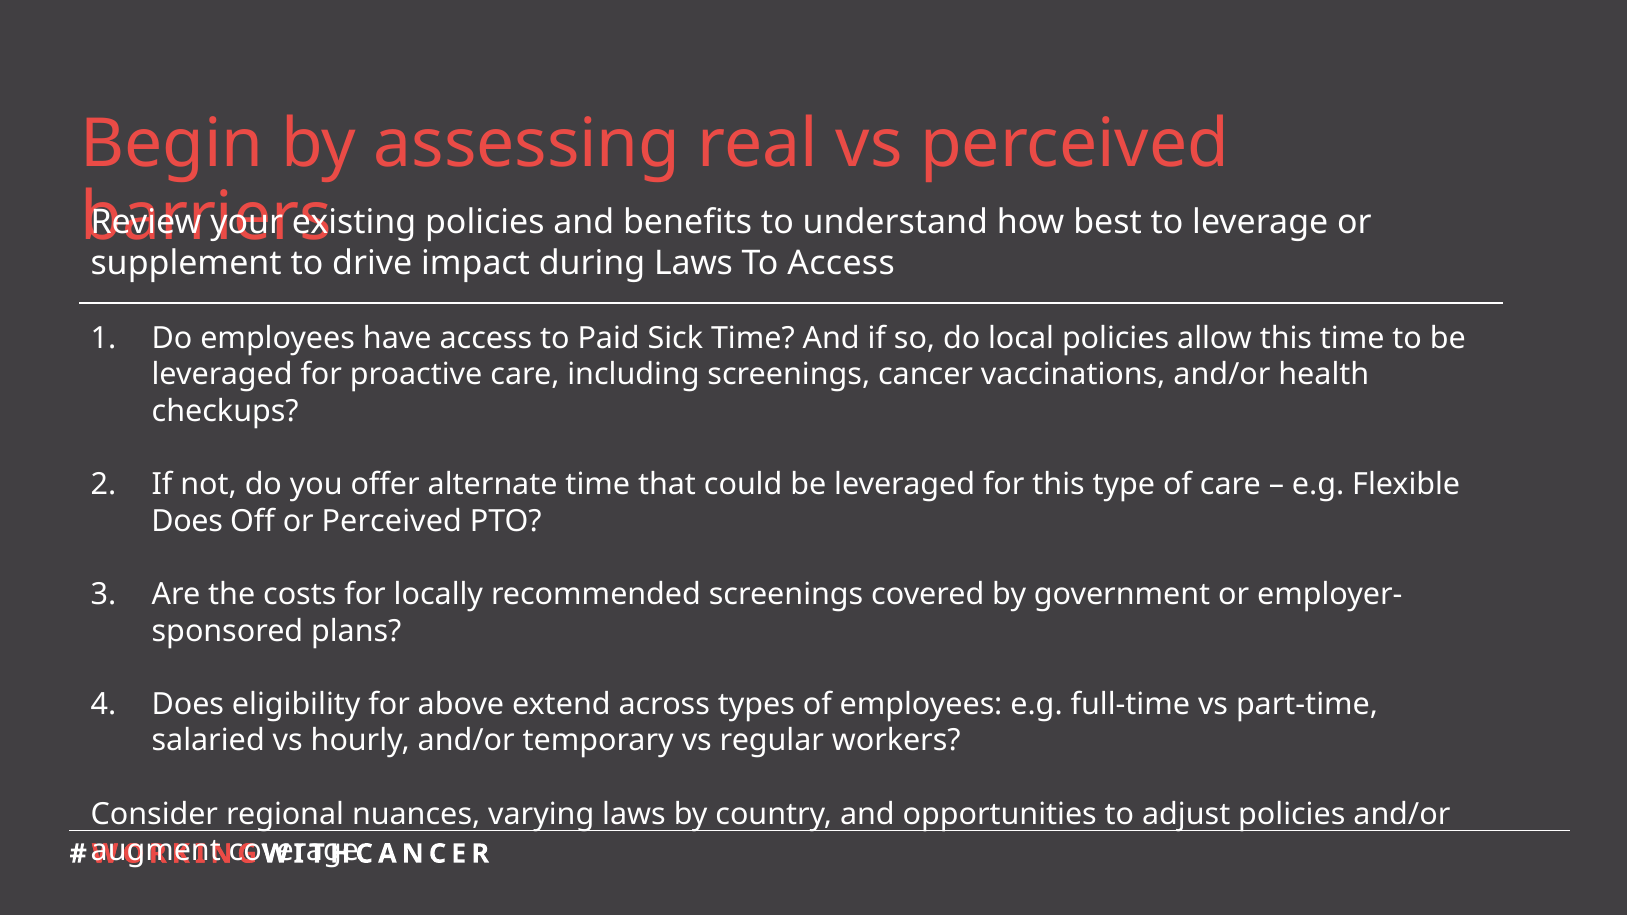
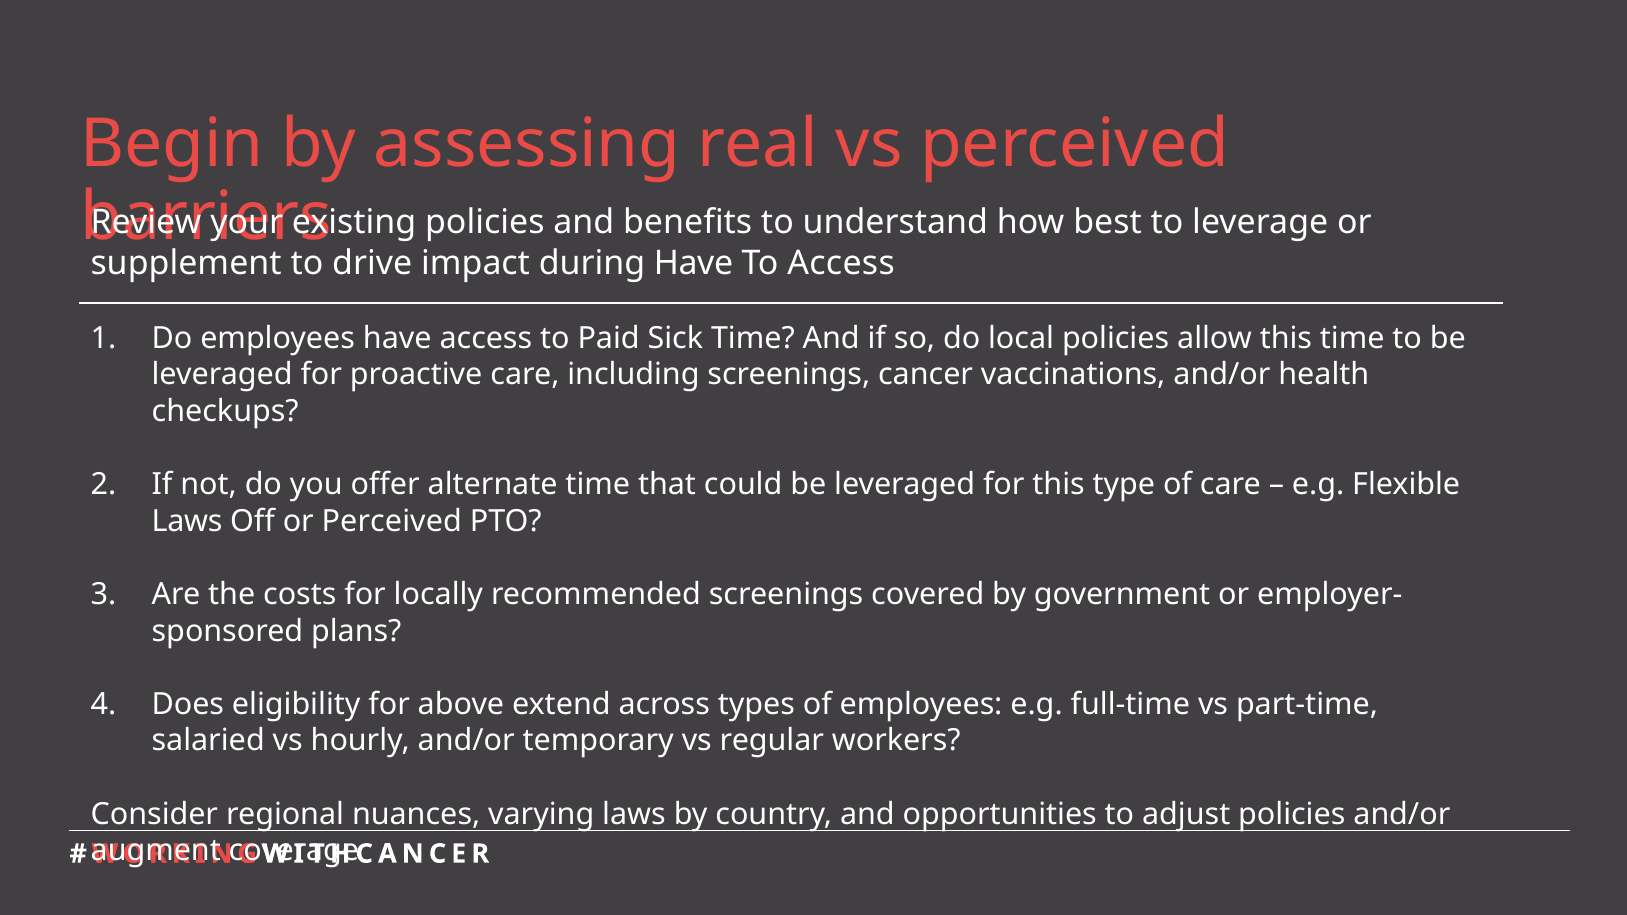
during Laws: Laws -> Have (694, 263)
Does: Does -> Laws (187, 521)
